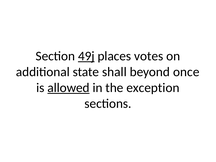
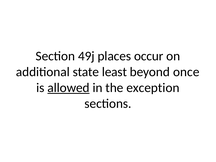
49j underline: present -> none (86, 56)
votes: votes -> occur (149, 56)
shall: shall -> least (114, 72)
